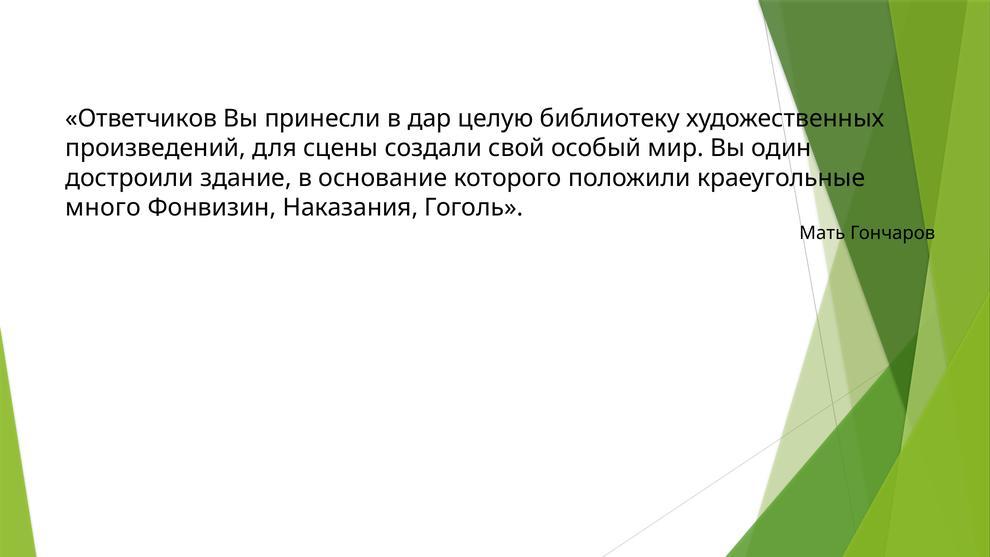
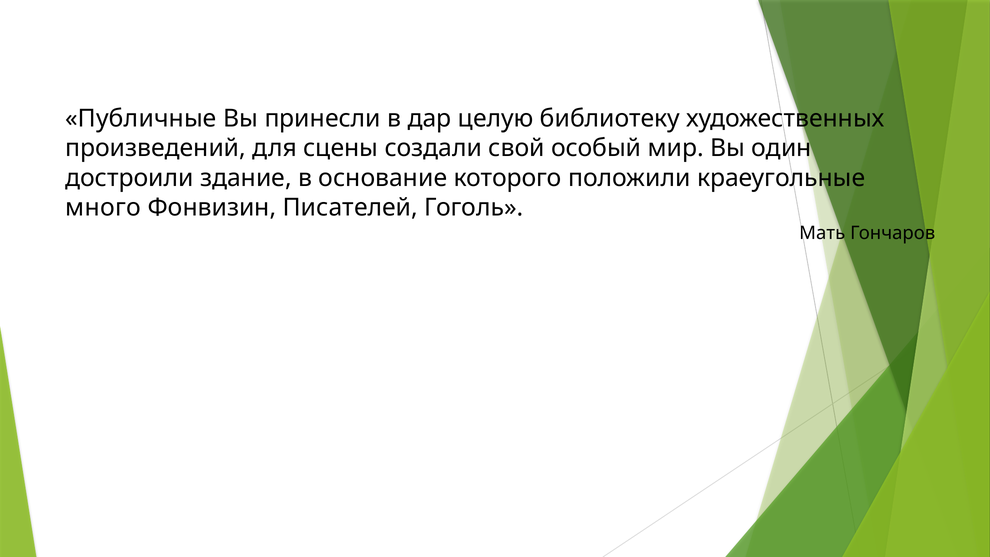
Ответчиков: Ответчиков -> Публичные (141, 119)
Наказания: Наказания -> Писателей (350, 208)
